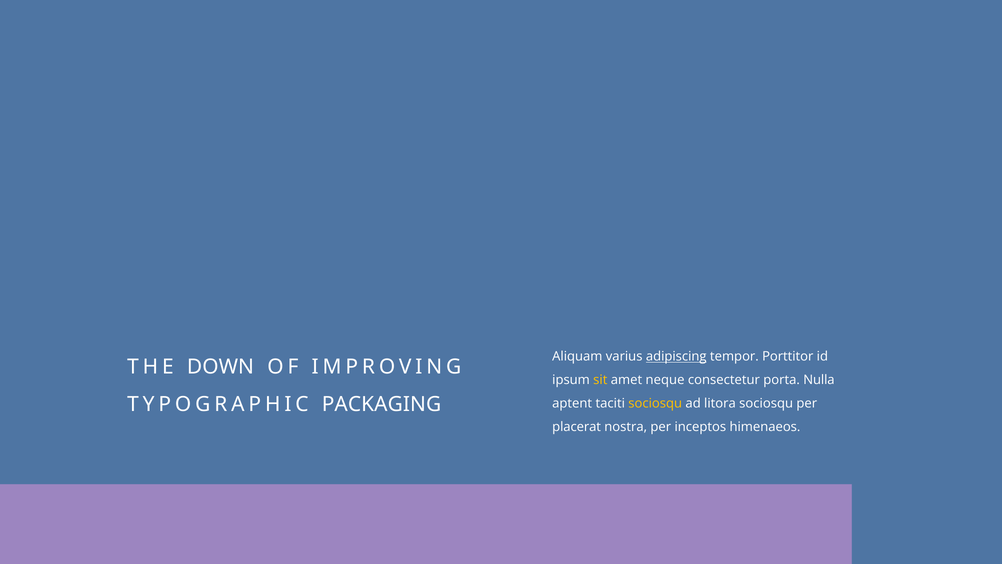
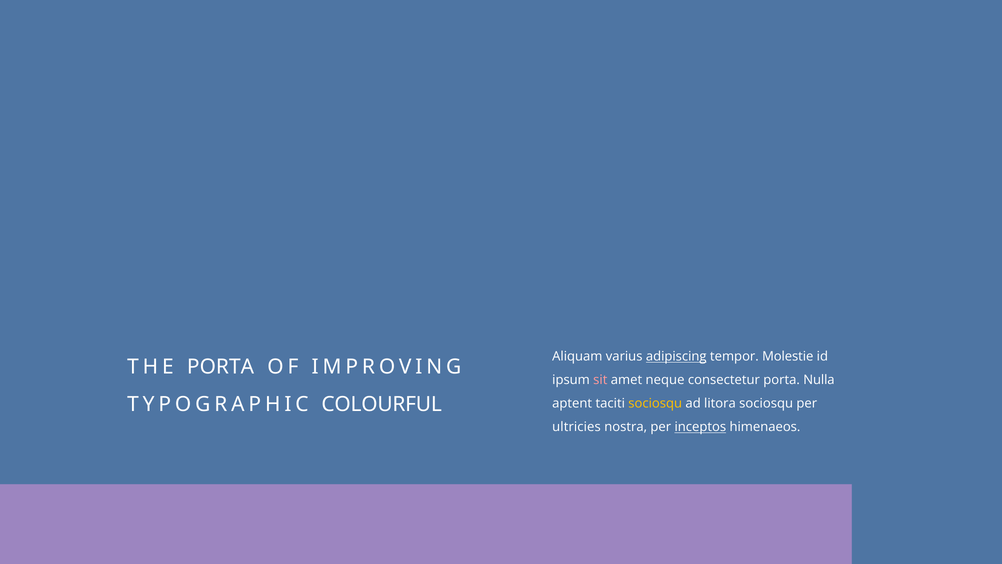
Porttitor: Porttitor -> Molestie (788, 356)
THE DOWN: DOWN -> PORTA (220, 366)
sit colour: yellow -> pink (600, 380)
PACKAGING: PACKAGING -> COLOURFUL (382, 404)
placerat: placerat -> ultricies (577, 427)
inceptos underline: none -> present (700, 427)
